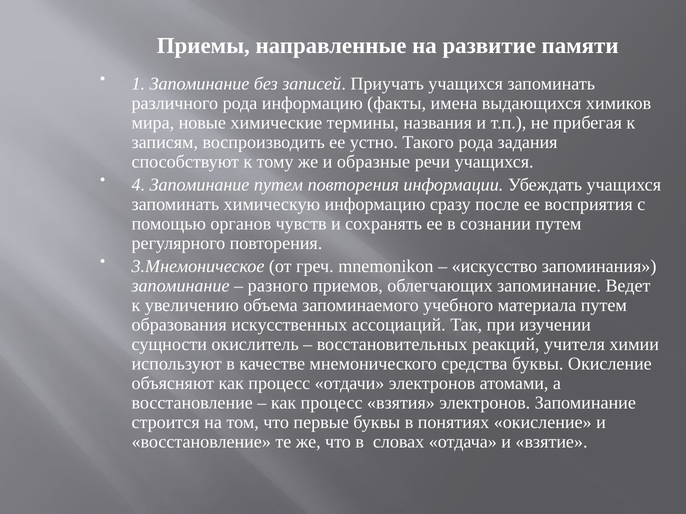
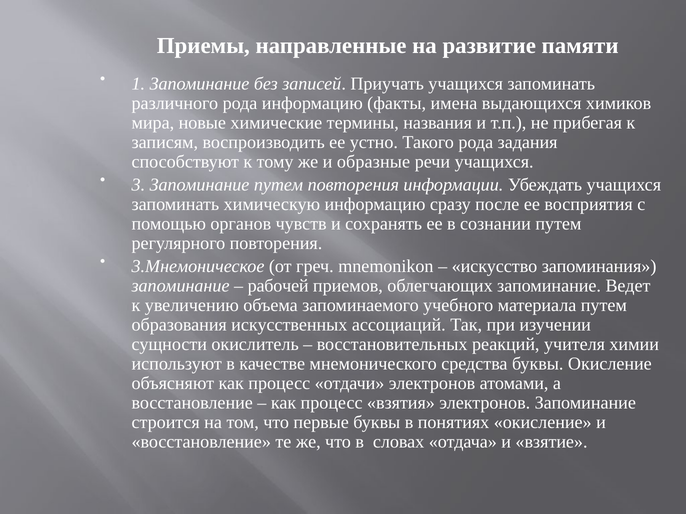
4: 4 -> 3 (138, 185)
разного: разного -> рабочей (278, 286)
